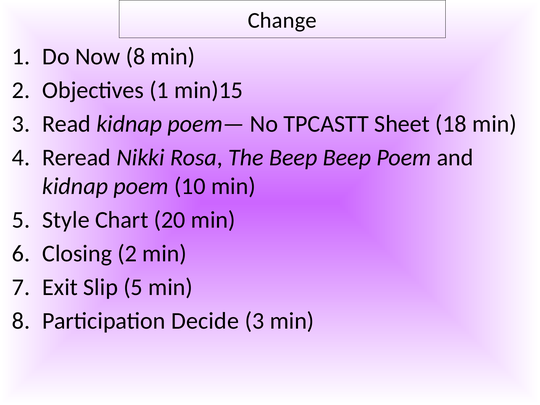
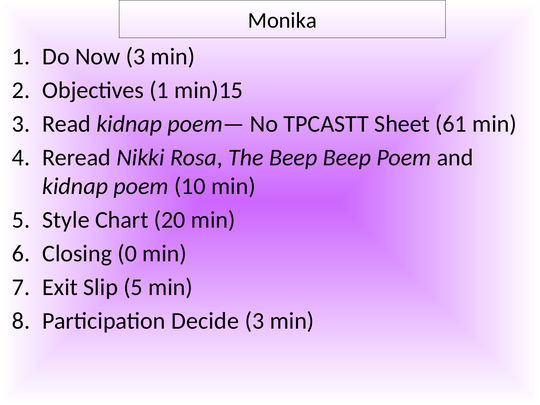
Change: Change -> Monika (282, 20)
Now 8: 8 -> 3 (135, 57)
18: 18 -> 61 (451, 124)
Closing 2: 2 -> 0 (127, 254)
